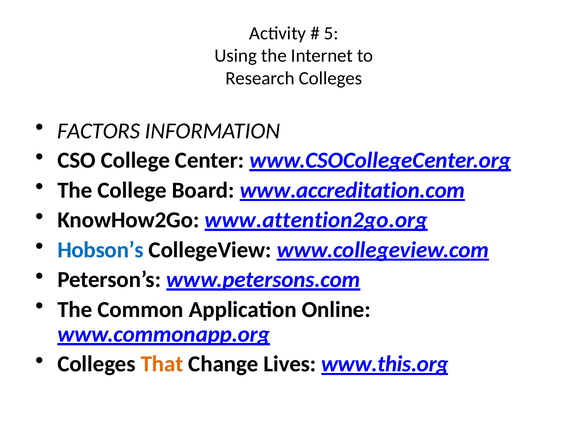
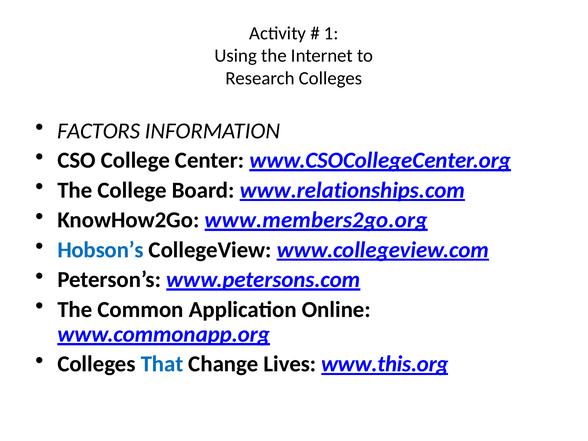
5: 5 -> 1 (331, 33)
www.accreditation.com: www.accreditation.com -> www.relationships.com (352, 190)
www.attention2go.org: www.attention2go.org -> www.members2go.org (316, 220)
That colour: orange -> blue (162, 364)
